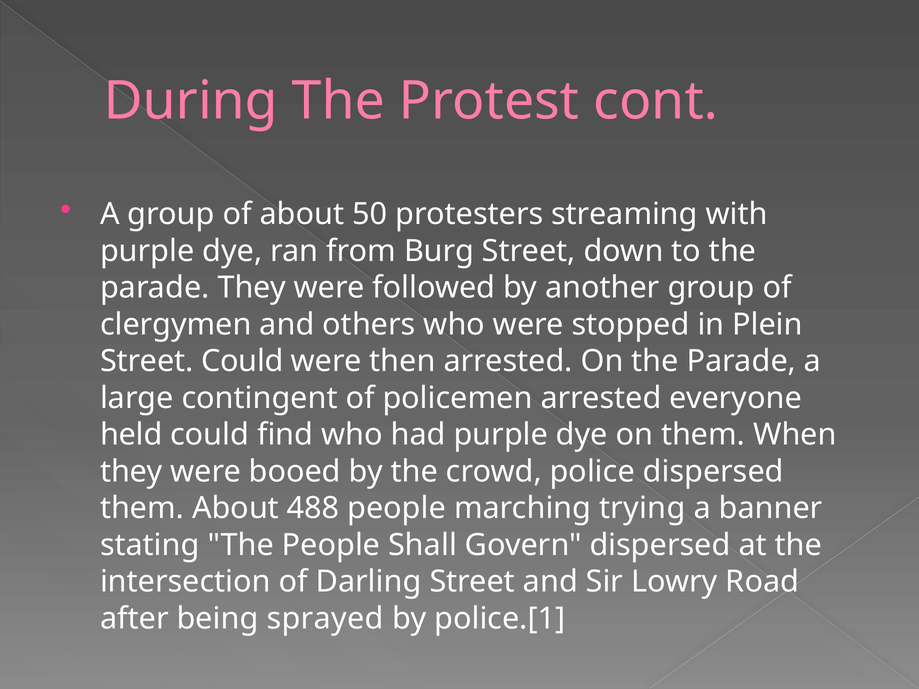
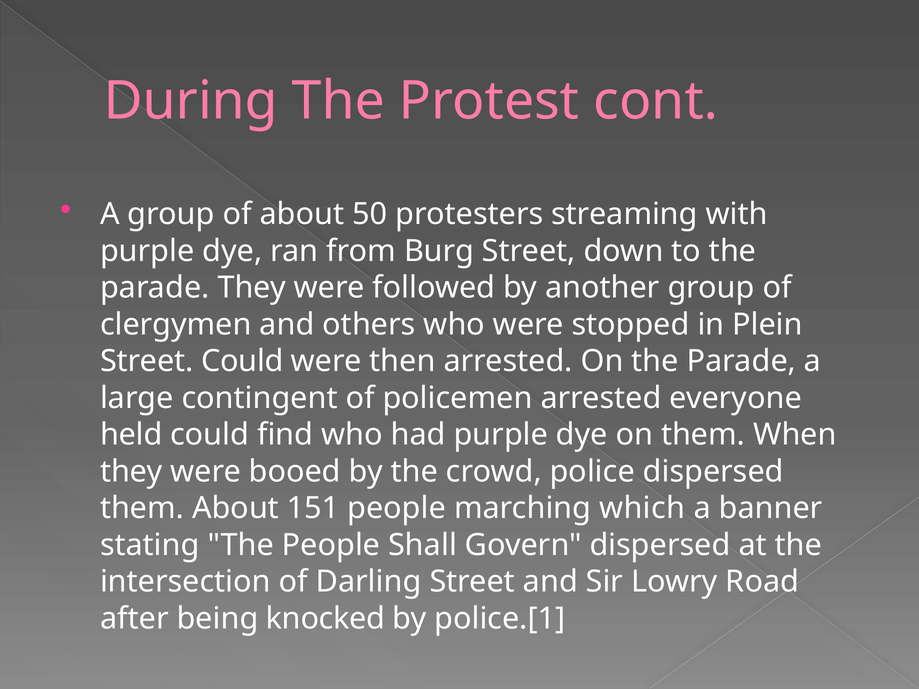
488: 488 -> 151 (313, 508)
trying: trying -> which (642, 508)
sprayed: sprayed -> knocked (326, 619)
